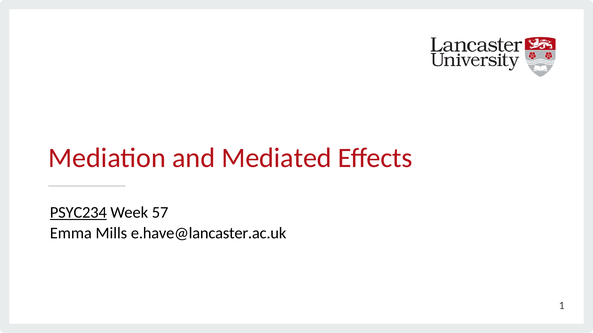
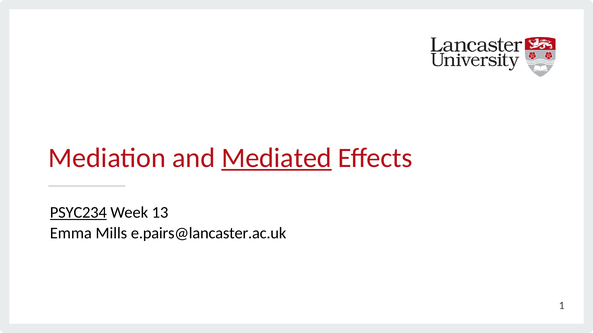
Mediated underline: none -> present (277, 158)
57: 57 -> 13 (160, 213)
e.have@lancaster.ac.uk: e.have@lancaster.ac.uk -> e.pairs@lancaster.ac.uk (209, 233)
